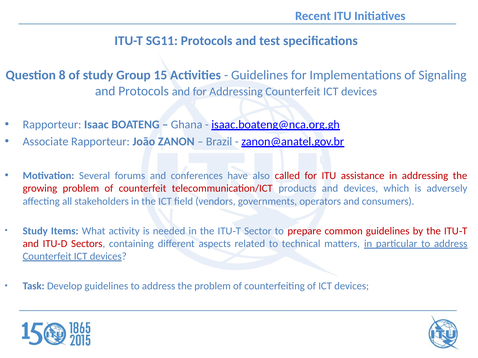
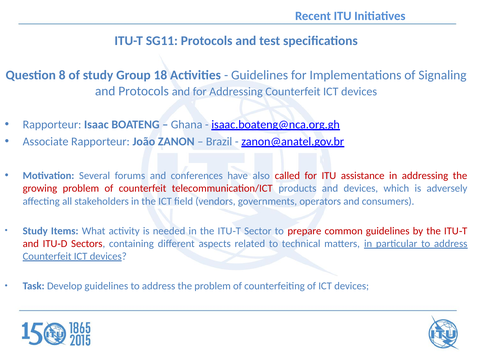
15: 15 -> 18 (160, 75)
